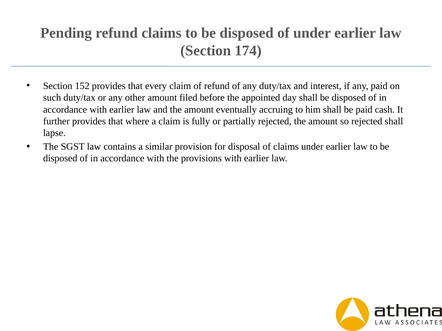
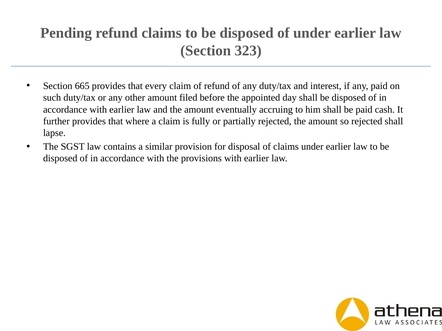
174: 174 -> 323 (248, 51)
152: 152 -> 665 (82, 86)
